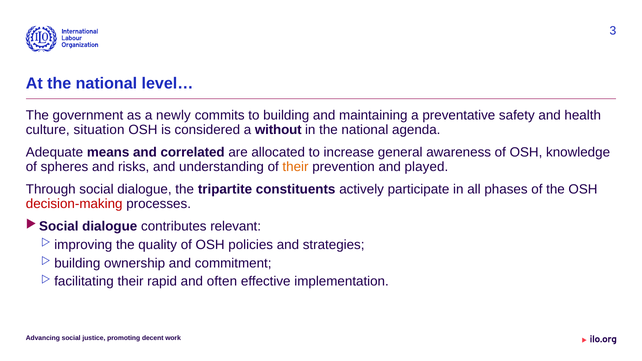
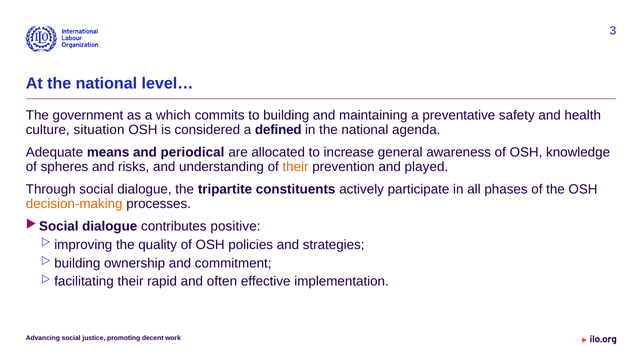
newly: newly -> which (173, 115)
without: without -> defined (278, 130)
correlated: correlated -> periodical (192, 152)
decision-making colour: red -> orange (74, 204)
relevant: relevant -> positive (236, 226)
